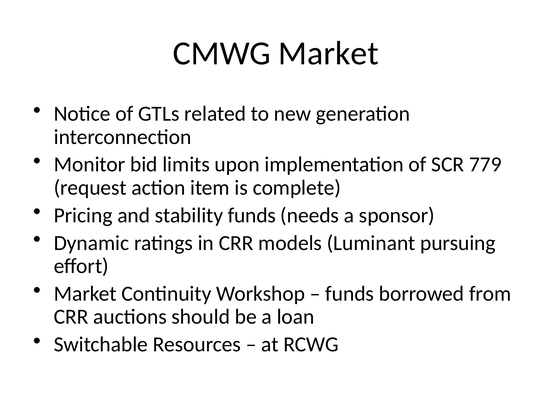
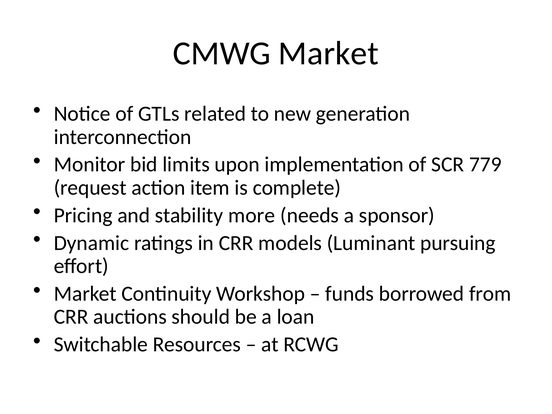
stability funds: funds -> more (252, 215)
